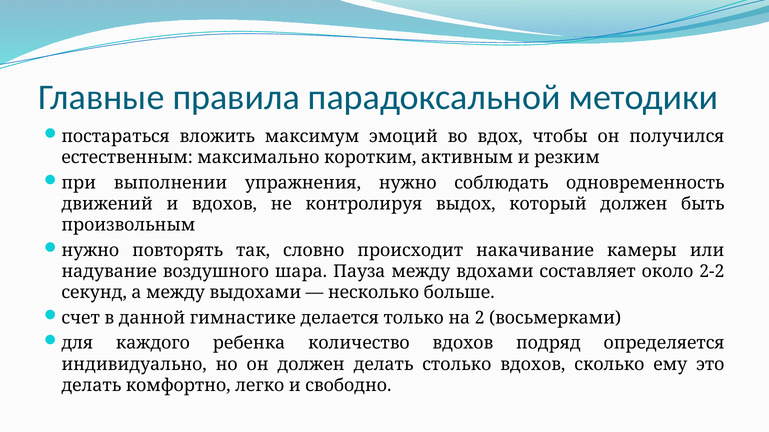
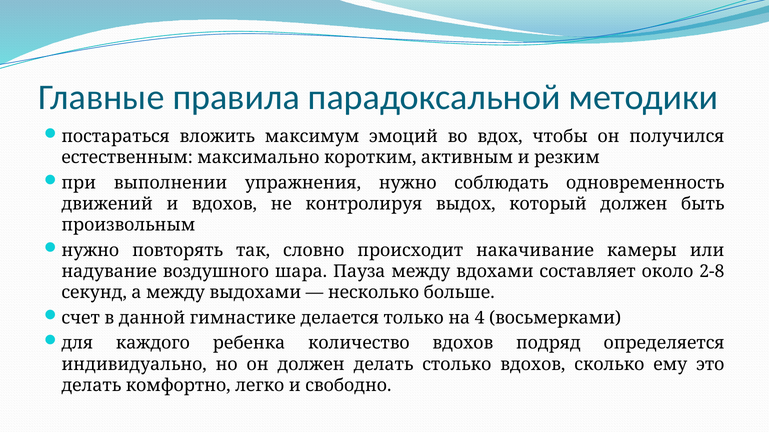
2-2: 2-2 -> 2-8 (712, 272)
2: 2 -> 4 (480, 318)
